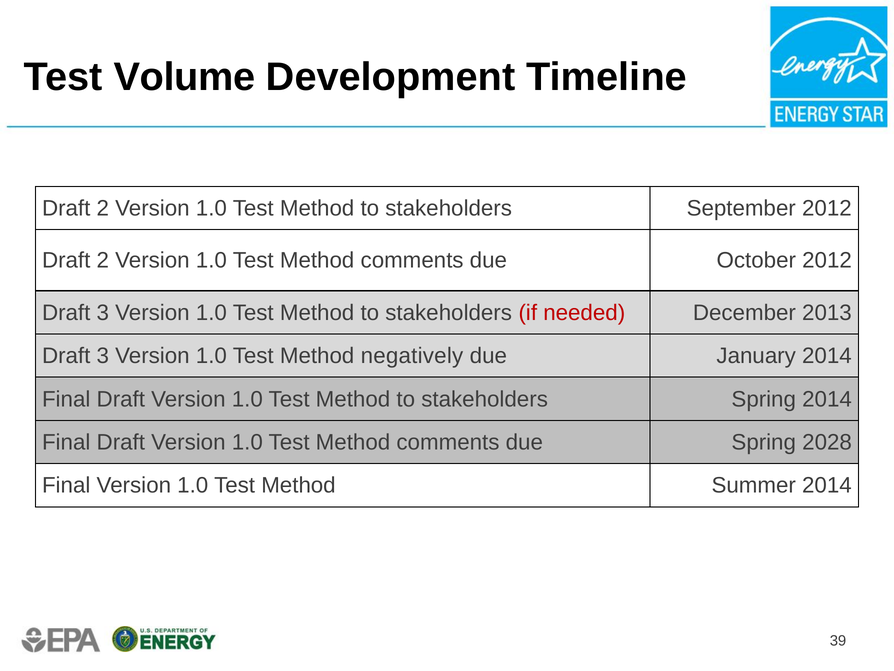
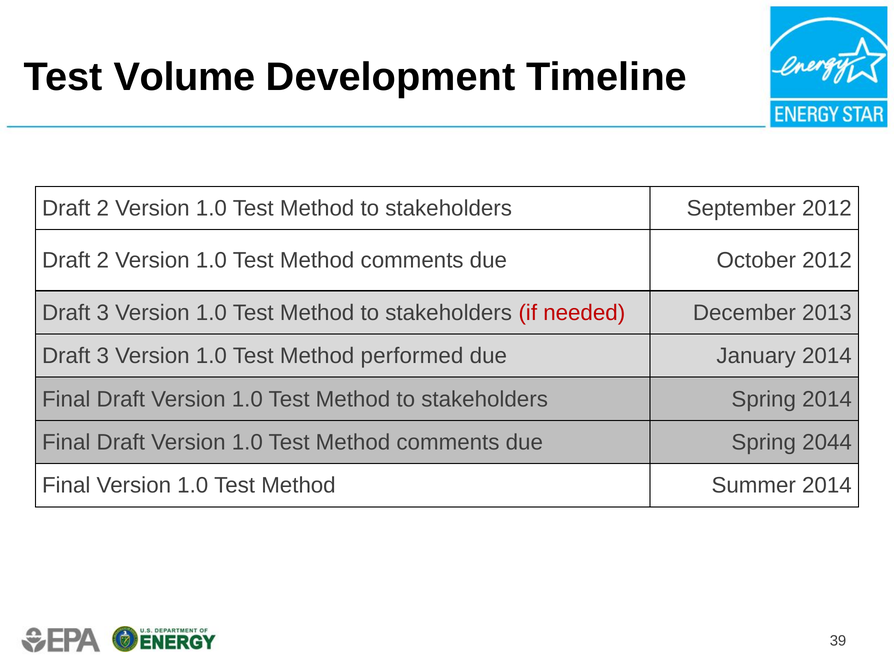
negatively: negatively -> performed (412, 356)
2028: 2028 -> 2044 (827, 442)
